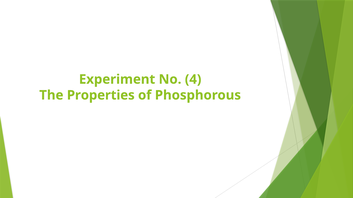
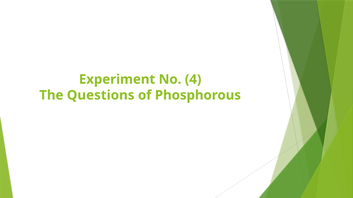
Properties: Properties -> Questions (101, 95)
